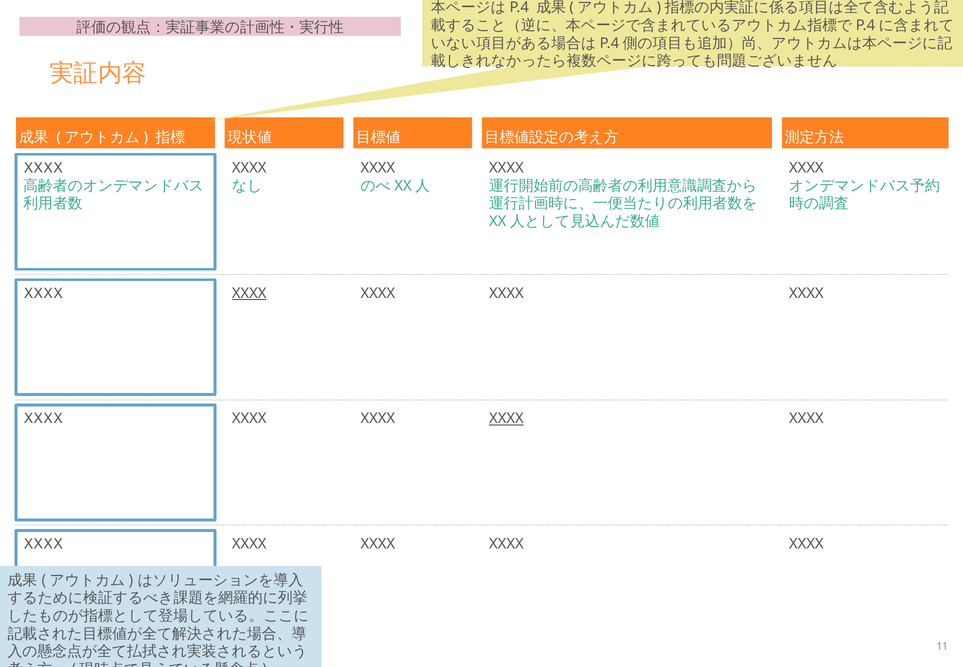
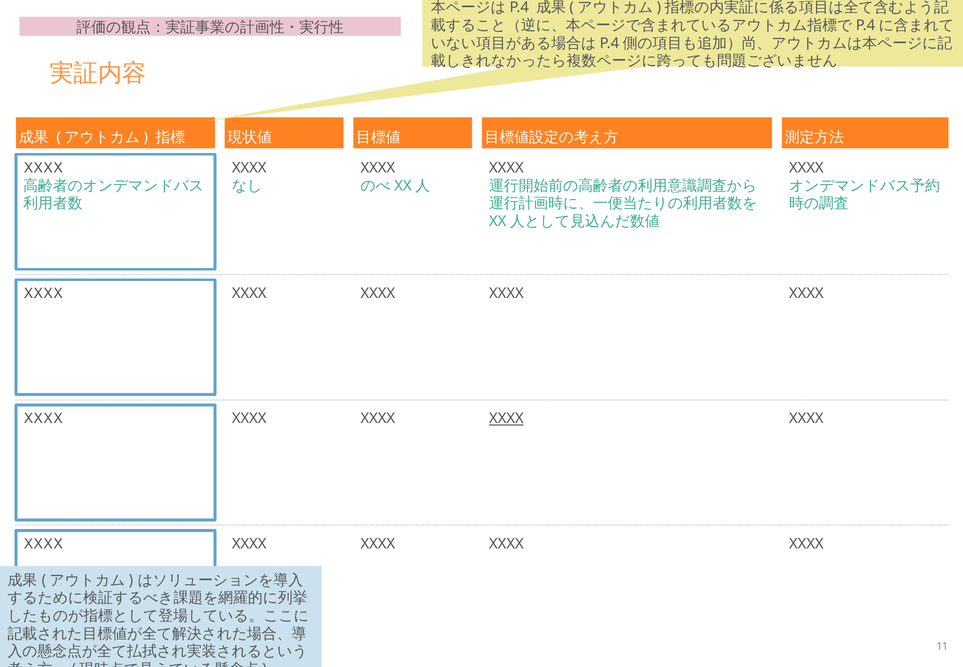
XXXX underline: present -> none (249, 293)
